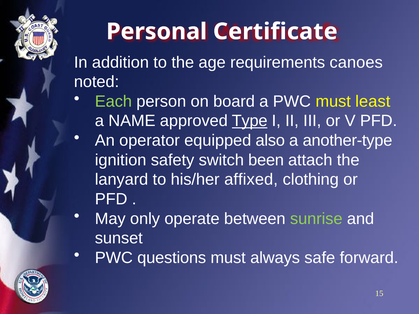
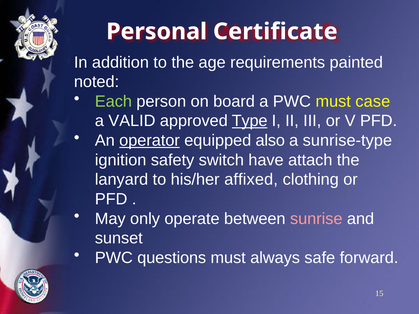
canoes: canoes -> painted (356, 62)
least: least -> case (373, 101)
NAME: NAME -> VALID (132, 121)
operator underline: none -> present (150, 141)
another-type: another-type -> sunrise-type (347, 141)
been: been -> have (266, 160)
sunrise colour: light green -> pink (316, 219)
